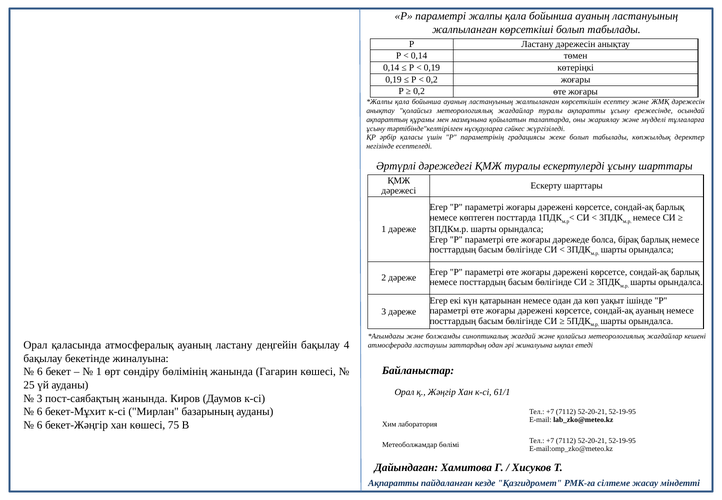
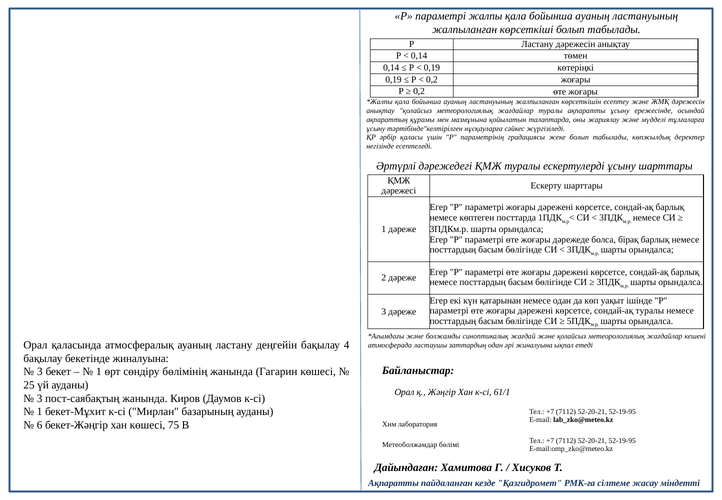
сондай-ақ ауаның: ауаның -> туралы (650, 311)
6: 6 -> 3 (40, 372)
6: 6 -> 1 (40, 412)
